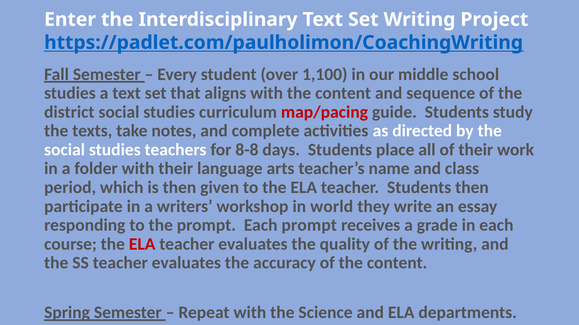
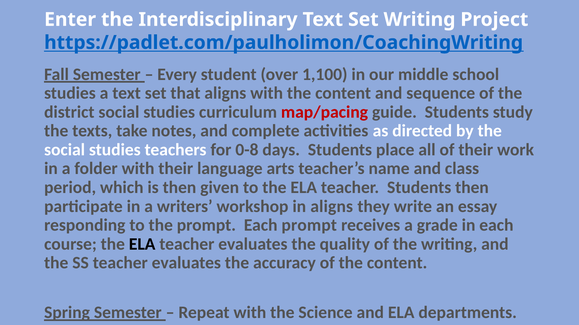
8-8: 8-8 -> 0-8 (247, 150)
in world: world -> aligns (332, 207)
ELA colour: red -> black (142, 244)
